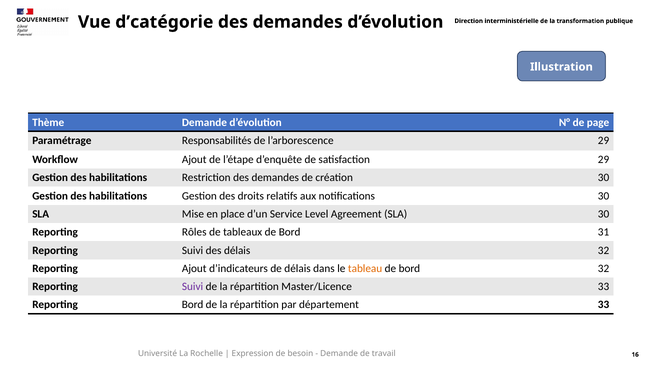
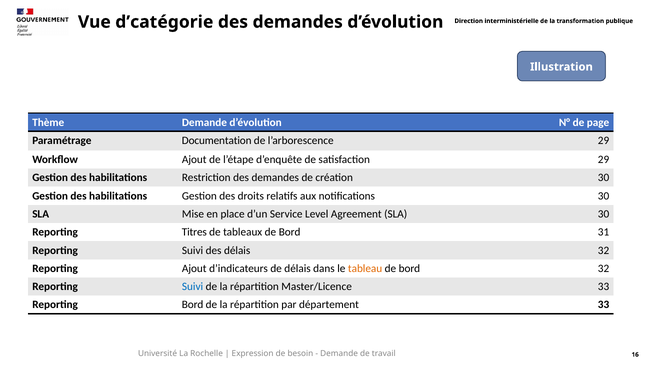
Responsabilités: Responsabilités -> Documentation (217, 141)
Rôles: Rôles -> Titres (194, 233)
Suivi colour: purple -> blue (193, 287)
